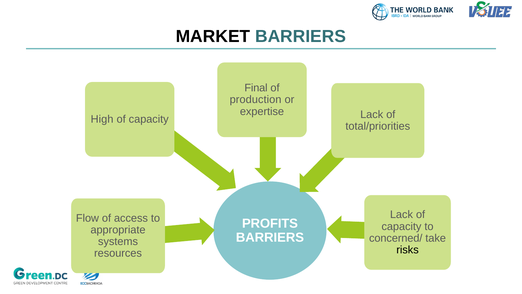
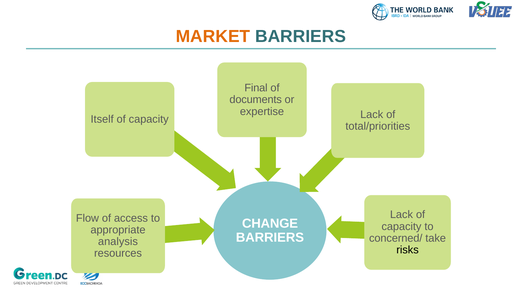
MARKET colour: black -> orange (213, 36)
production: production -> documents (256, 100)
High: High -> Itself (102, 119)
PROFITS: PROFITS -> CHANGE (270, 223)
systems: systems -> analysis (118, 241)
